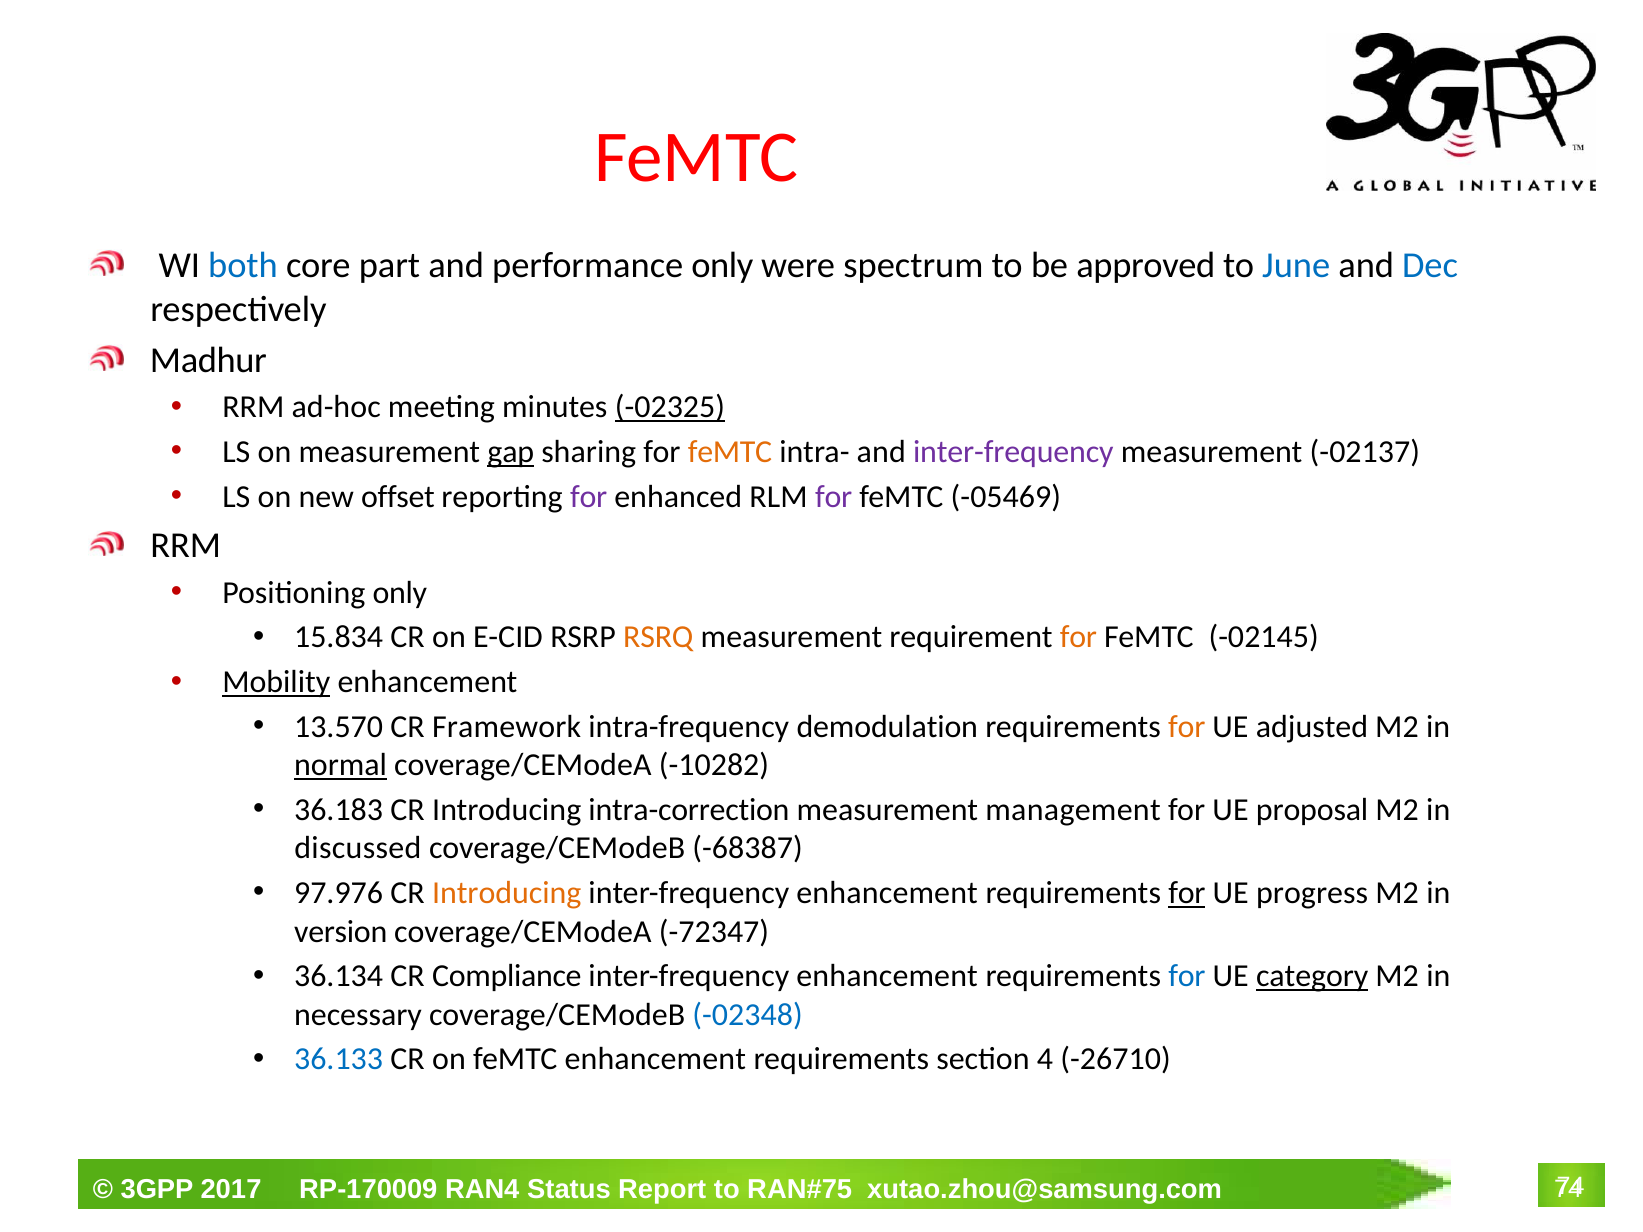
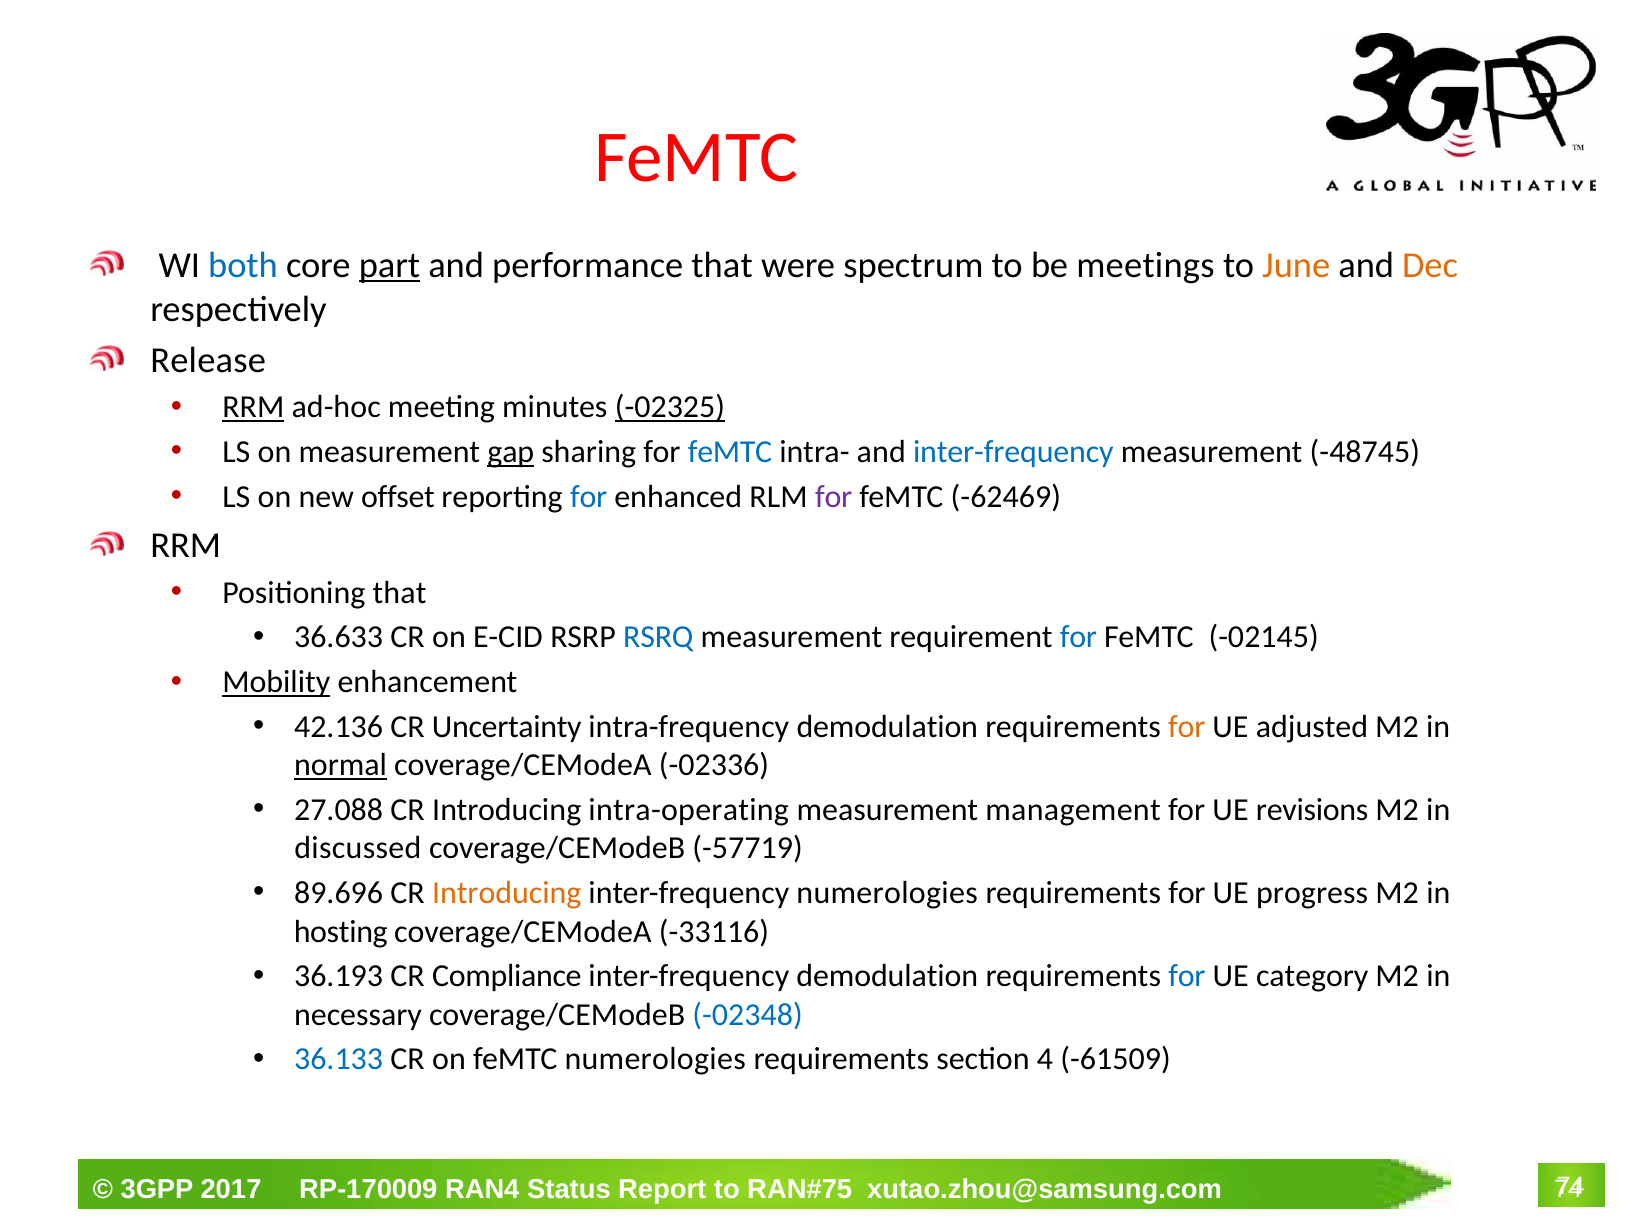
part underline: none -> present (389, 265)
performance only: only -> that (722, 265)
approved: approved -> meetings (1146, 265)
June colour: blue -> orange (1296, 265)
Dec colour: blue -> orange (1430, 265)
Madhur: Madhur -> Release (208, 360)
RRM underline: none -> present (253, 407)
feMTC colour: orange -> blue (730, 452)
inter-frequency colour: purple -> blue (1013, 452)
-02137: -02137 -> -48745 (1365, 452)
for colour: purple -> blue (589, 497)
-05469: -05469 -> -62469 (1006, 497)
Positioning only: only -> that (400, 593)
15.834: 15.834 -> 36.633 (339, 638)
RSRQ colour: orange -> blue (658, 638)
for colour: orange -> blue (1078, 638)
13.570: 13.570 -> 42.136 (339, 727)
Framework: Framework -> Uncertainty (507, 727)
-10282: -10282 -> -02336 (714, 765)
36.183: 36.183 -> 27.088 (339, 810)
intra-correction: intra-correction -> intra-operating (689, 810)
proposal: proposal -> revisions (1312, 810)
-68387: -68387 -> -57719 (748, 849)
97.976: 97.976 -> 89.696 (339, 893)
enhancement: enhancement -> numerologies (887, 893)
for underline: present -> none (1187, 893)
version: version -> hosting (341, 932)
-72347: -72347 -> -33116 (714, 932)
36.134: 36.134 -> 36.193 (339, 976)
enhancement: enhancement -> demodulation (887, 976)
category underline: present -> none (1312, 976)
feMTC enhancement: enhancement -> numerologies (655, 1060)
-26710: -26710 -> -61509 (1116, 1060)
